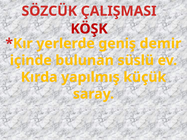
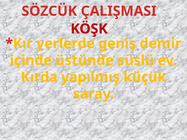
bulunan: bulunan -> üstünde (85, 60)
